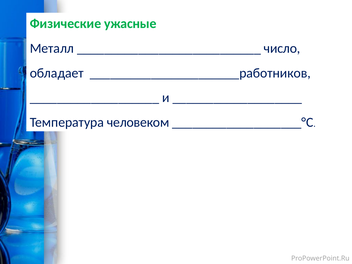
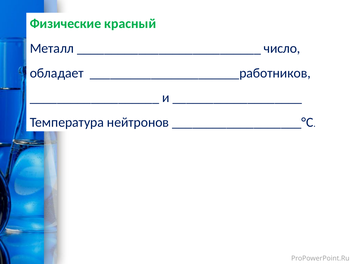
ужасные: ужасные -> красный (130, 24)
человеком: человеком -> нейтронов (138, 122)
